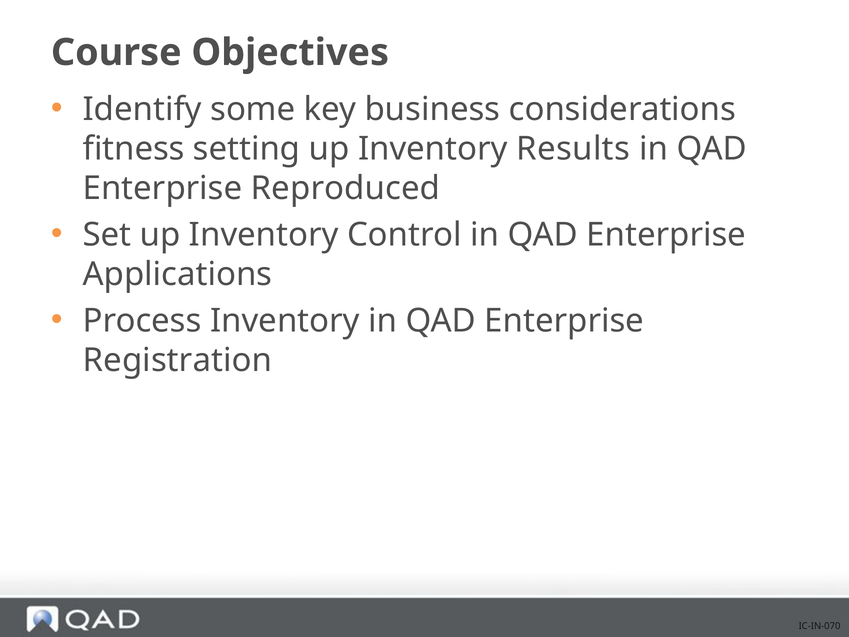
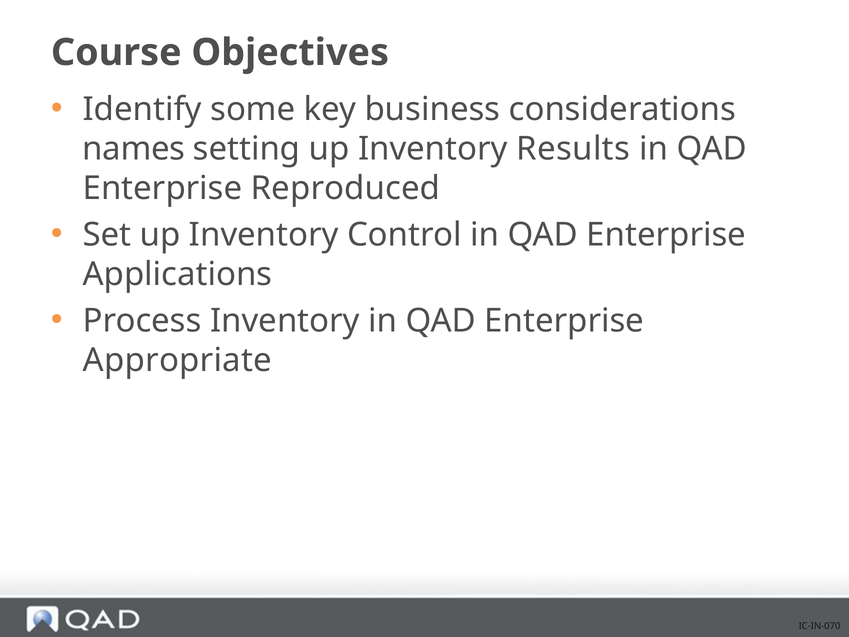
fitness: fitness -> names (134, 149)
Registration: Registration -> Appropriate (177, 360)
